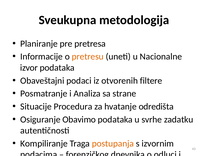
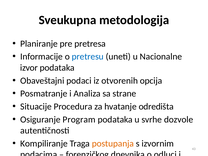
pretresu colour: orange -> blue (88, 57)
filtere: filtere -> opcija (151, 81)
Obavimo: Obavimo -> Program (79, 119)
zadatku: zadatku -> dozvole (179, 119)
